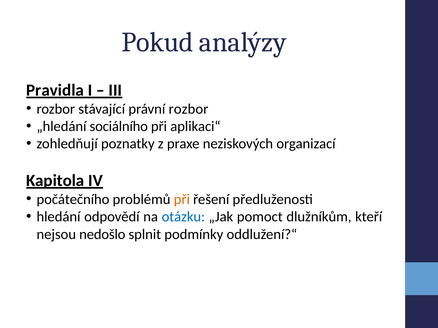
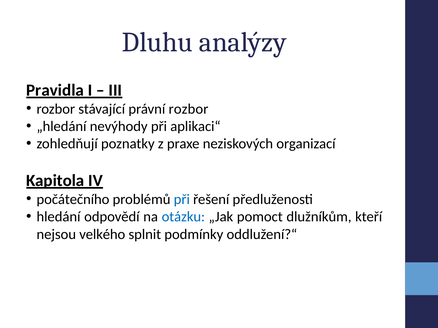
Pokud: Pokud -> Dluhu (157, 42)
sociálního: sociálního -> nevýhody (119, 127)
při colour: orange -> blue (182, 200)
nedošlo: nedošlo -> velkého (102, 235)
